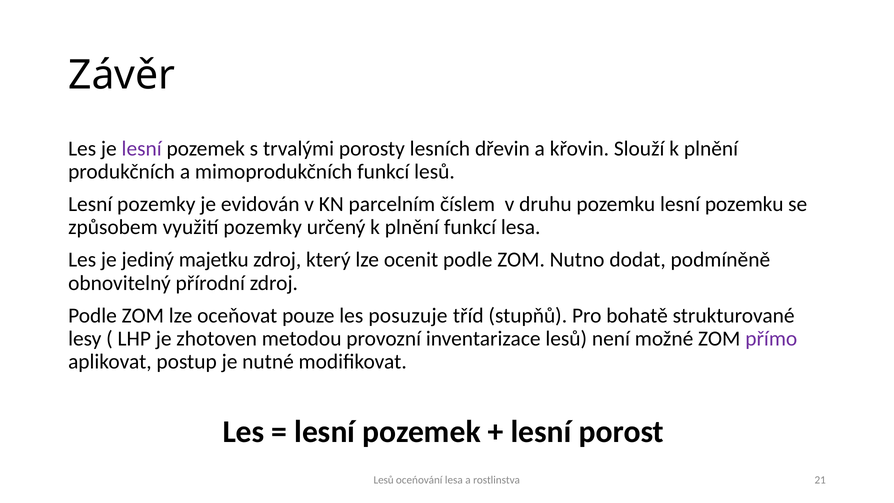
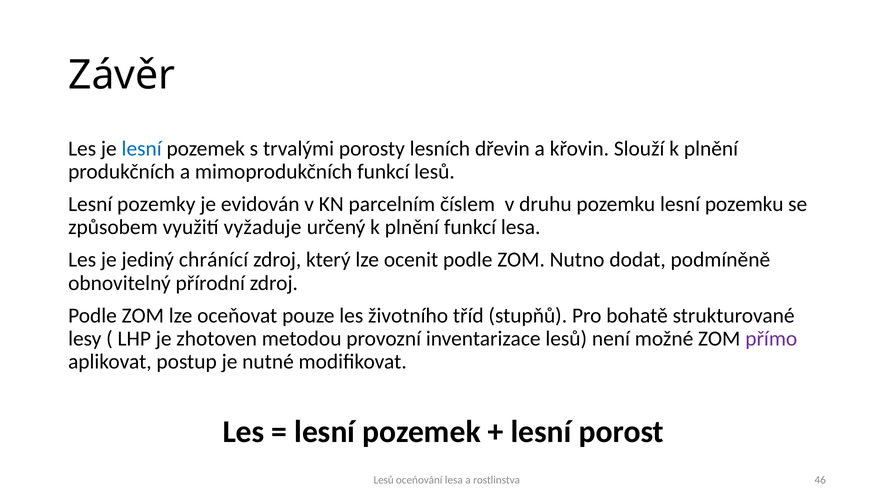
lesní colour: purple -> blue (142, 149)
využití pozemky: pozemky -> vyžaduje (263, 227)
majetku: majetku -> chránící (214, 260)
posuzuje: posuzuje -> životního (408, 315)
21: 21 -> 46 (820, 480)
